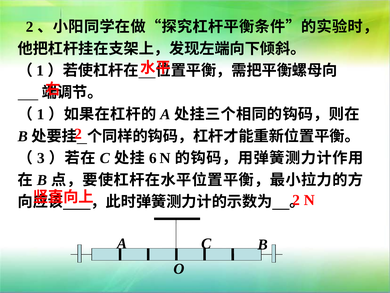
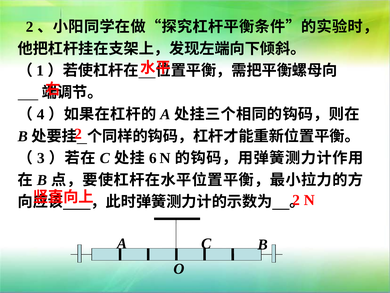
1: 1 -> 4 (41, 114)
